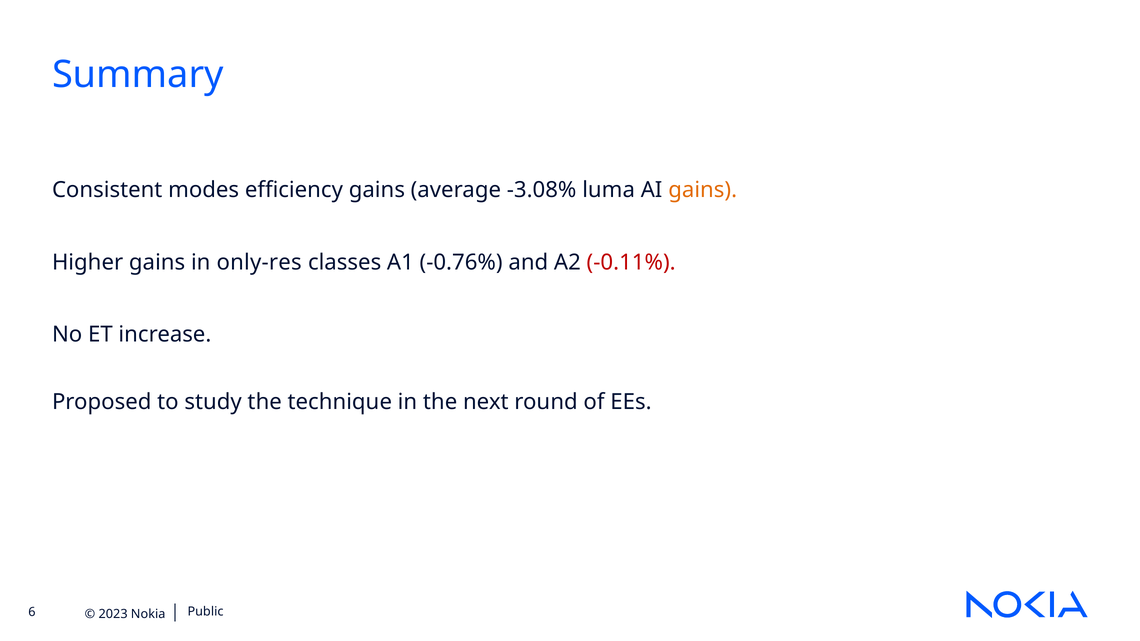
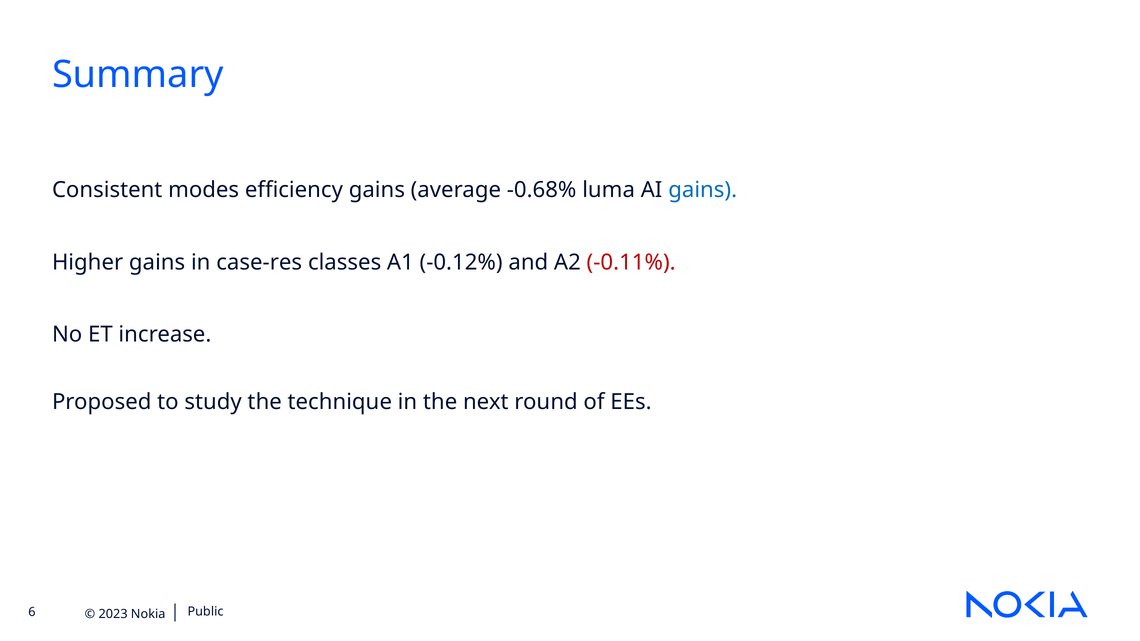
-3.08%: -3.08% -> -0.68% (542, 190)
gains colour: orange -> blue (703, 190)
only-res: only-res -> case-res (259, 262)
-0.76%: -0.76% -> -0.12% (461, 262)
